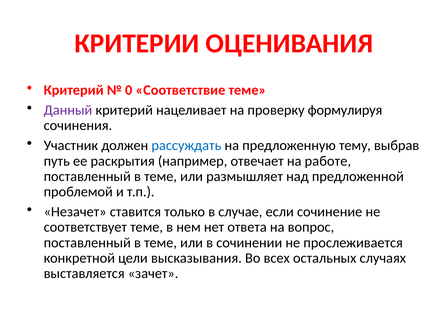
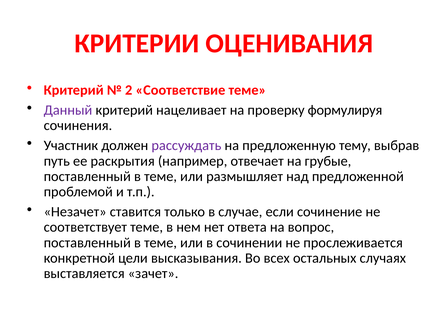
0: 0 -> 2 (129, 90)
рассуждать colour: blue -> purple (186, 146)
работе: работе -> грубые (328, 161)
